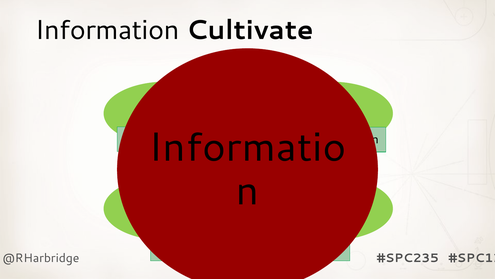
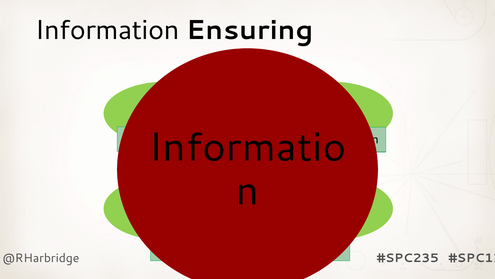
Cultivate: Cultivate -> Ensuring (250, 30)
